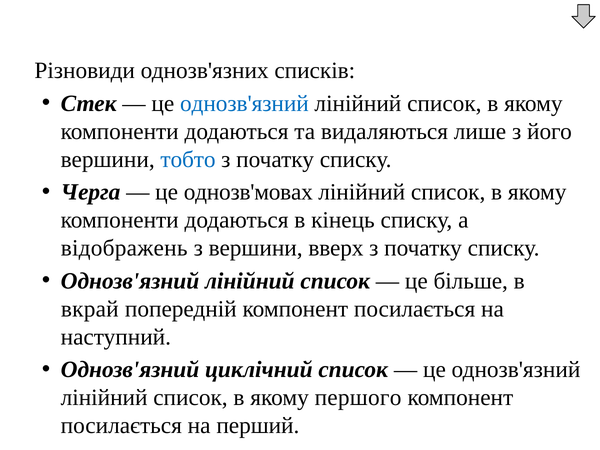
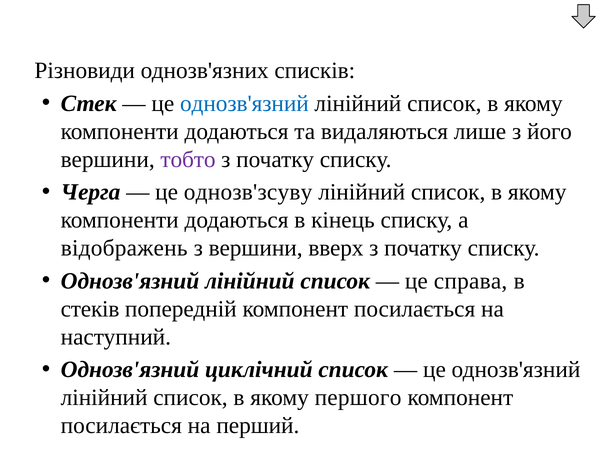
тобто colour: blue -> purple (188, 159)
однозв'мовах: однозв'мовах -> однозв'зсуву (248, 192)
більше: більше -> справа (471, 281)
вкрай: вкрай -> стеків (90, 309)
